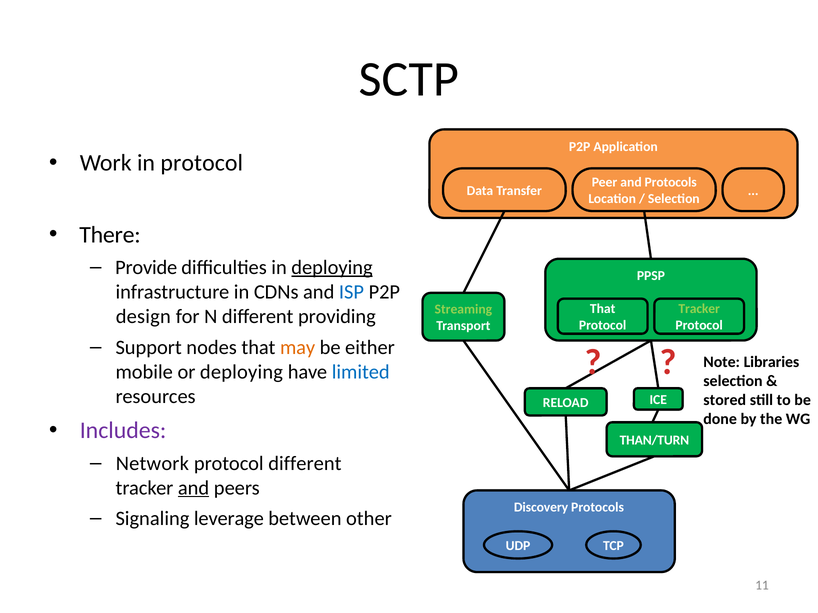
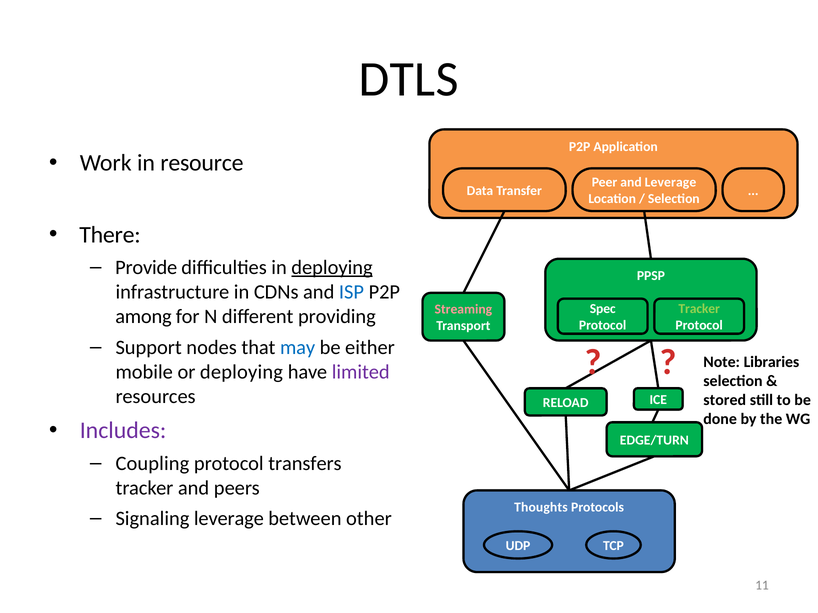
SCTP: SCTP -> DTLS (409, 79)
in protocol: protocol -> resource (202, 163)
and Protocols: Protocols -> Leverage (671, 183)
That: That -> Spec (603, 309)
Streaming colour: light green -> pink (463, 310)
design: design -> among (143, 317)
may colour: orange -> blue (298, 348)
limited colour: blue -> purple (361, 372)
THAN/TURN: THAN/TURN -> EDGE/TURN (654, 441)
Network: Network -> Coupling (152, 464)
protocol different: different -> transfers (305, 464)
and underline: present -> none (194, 488)
Discovery: Discovery -> Thoughts (541, 508)
